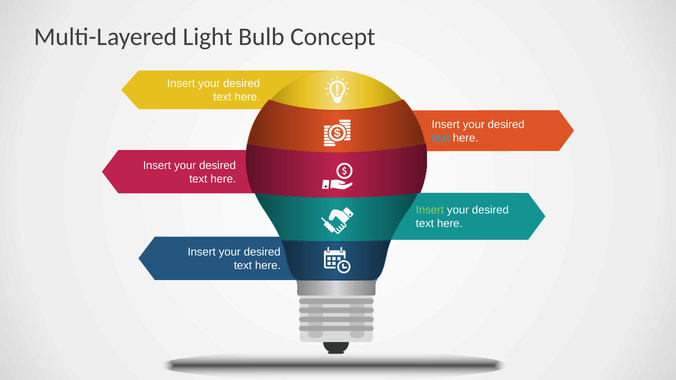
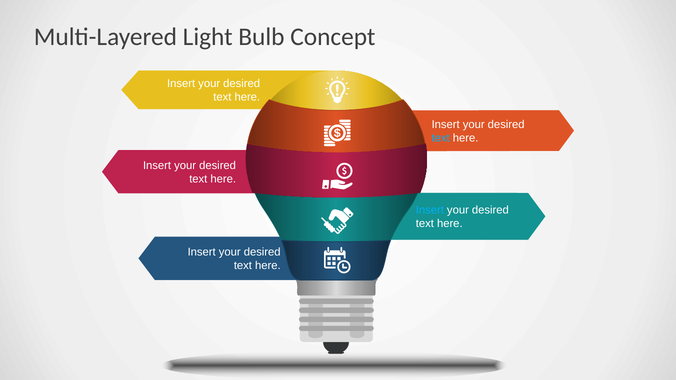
Insert colour: light green -> light blue (430, 210)
